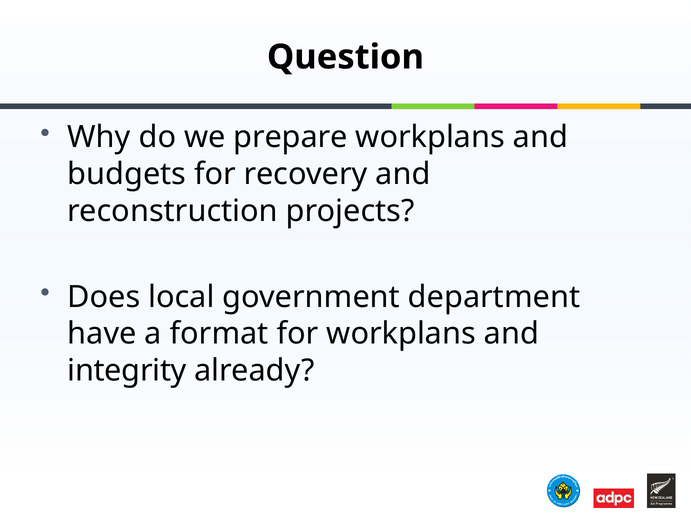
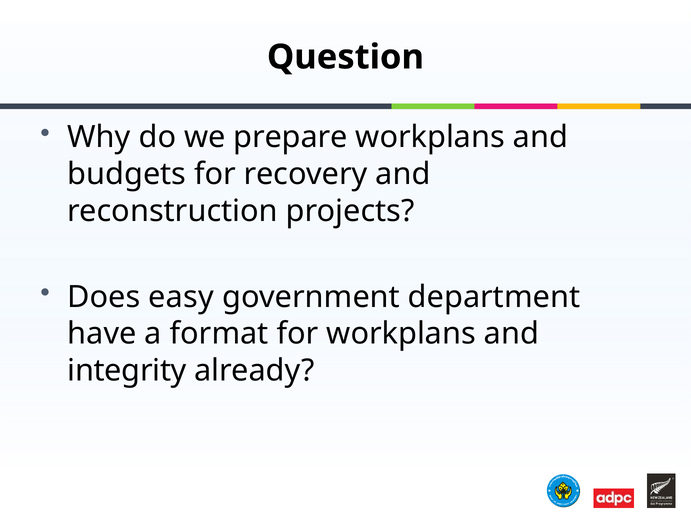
local: local -> easy (181, 297)
